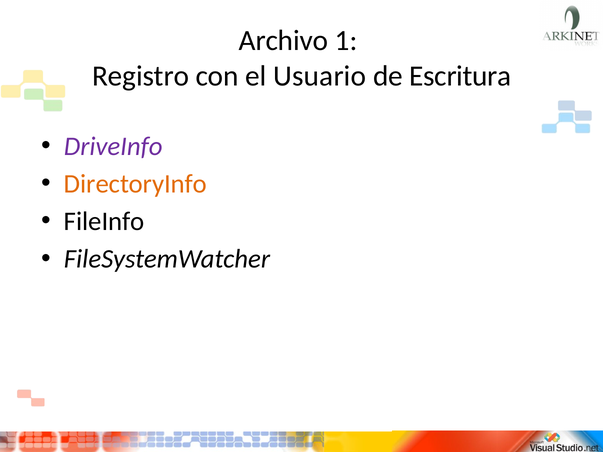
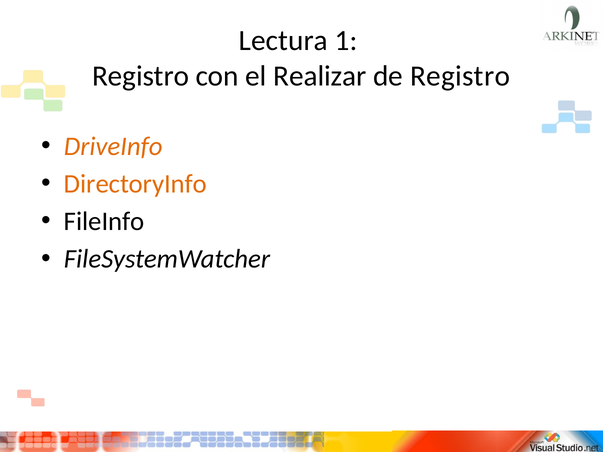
Archivo: Archivo -> Lectura (283, 41)
Usuario: Usuario -> Realizar (320, 76)
de Escritura: Escritura -> Registro (460, 76)
DriveInfo colour: purple -> orange (113, 147)
